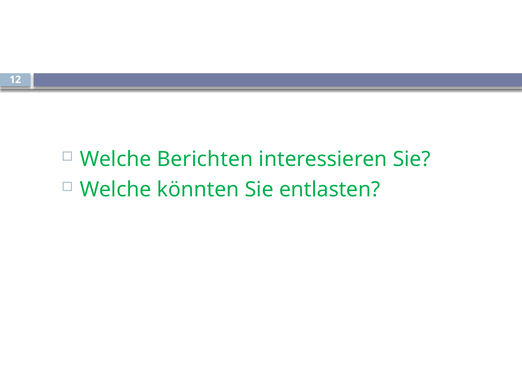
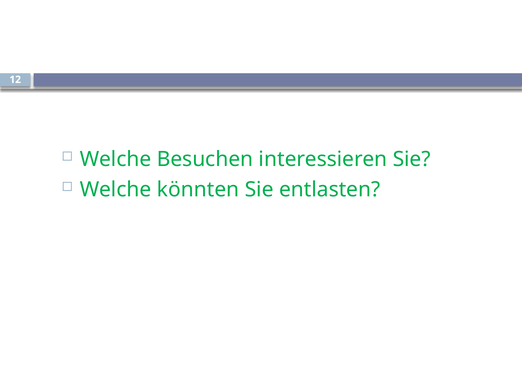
Berichten: Berichten -> Besuchen (205, 159)
